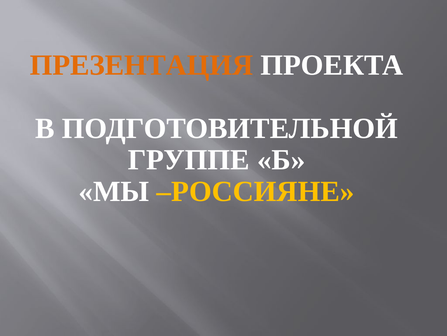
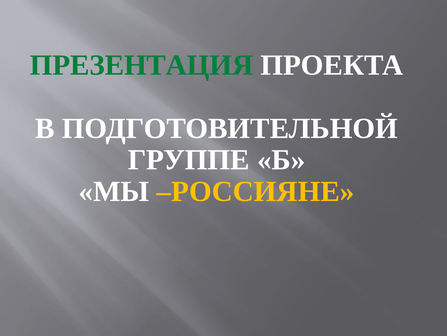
ПРЕЗЕНТАЦИЯ colour: orange -> green (141, 65)
